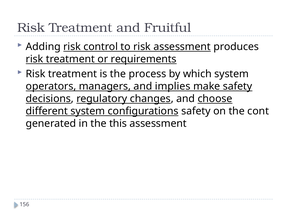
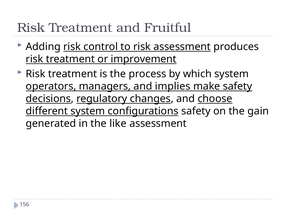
requirements: requirements -> improvement (144, 59)
cont: cont -> gain (258, 111)
this: this -> like (118, 124)
